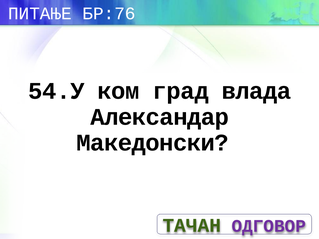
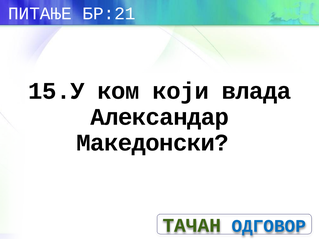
БР:76: БР:76 -> БР:21 (109, 13)
54.У: 54.У -> 15.У (56, 91)
град: град -> који (181, 91)
ОДГОВОР colour: purple -> blue (269, 226)
